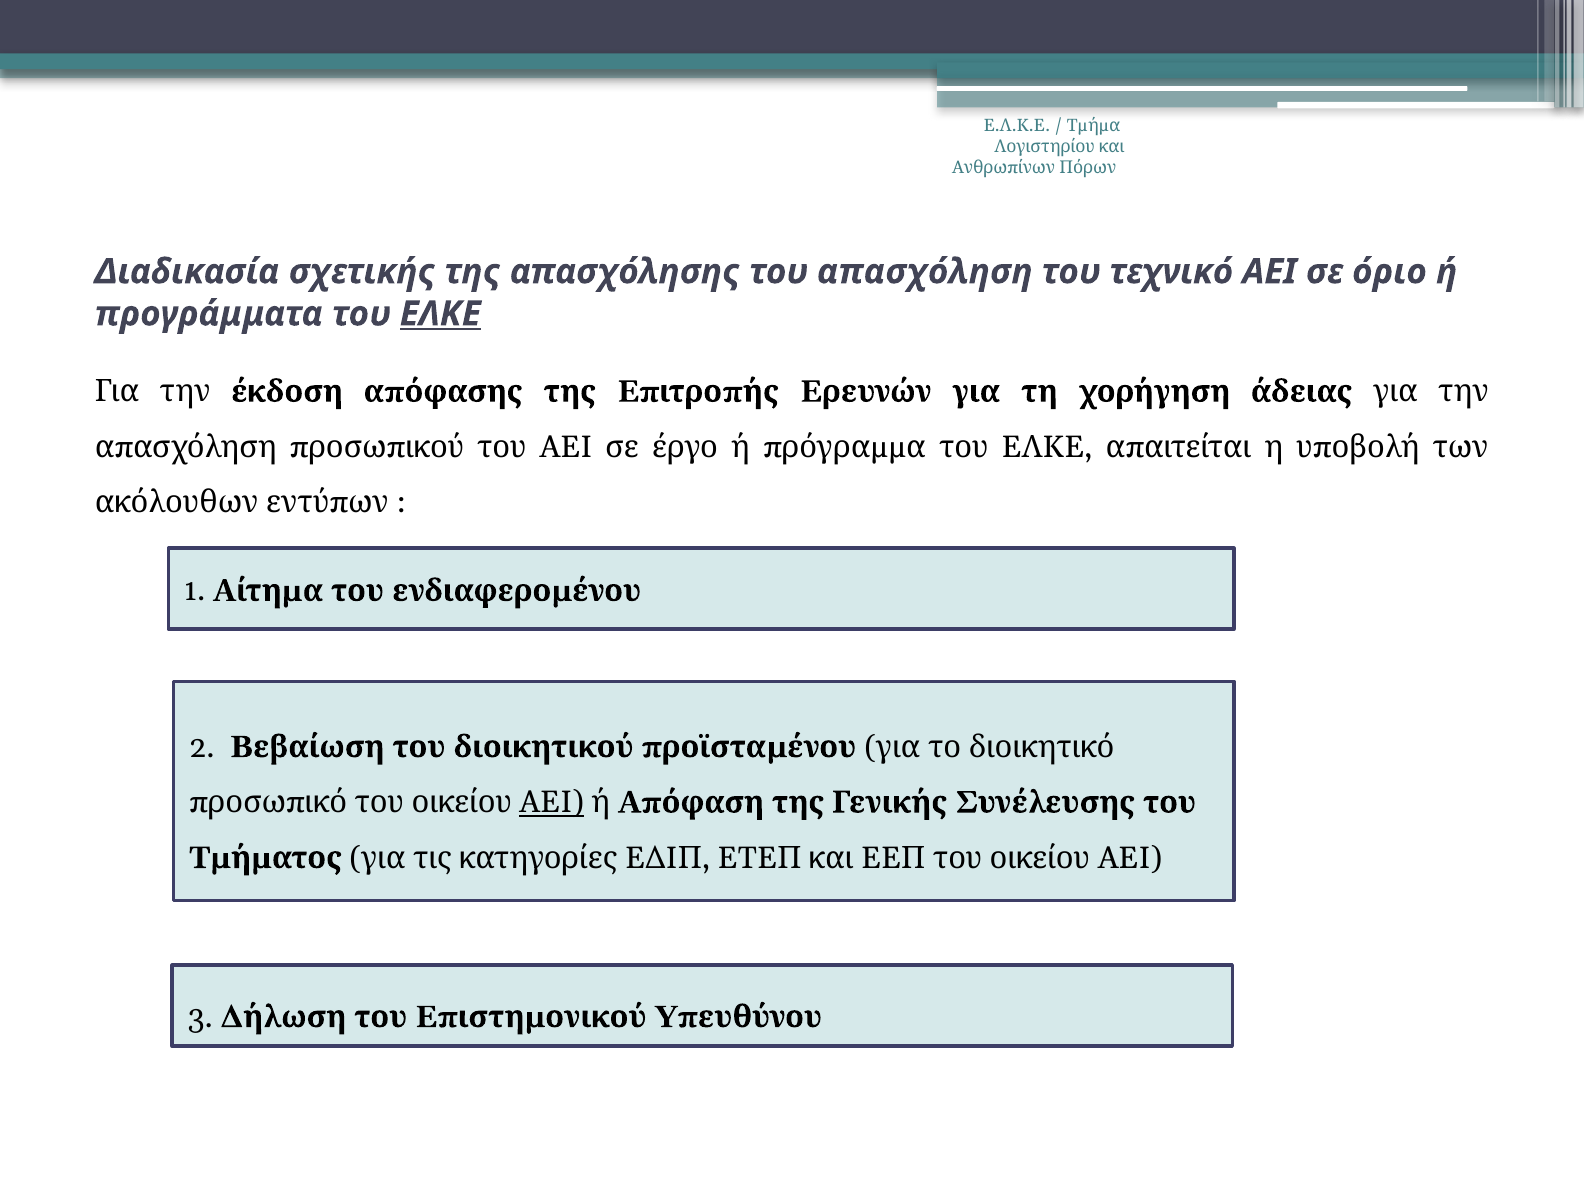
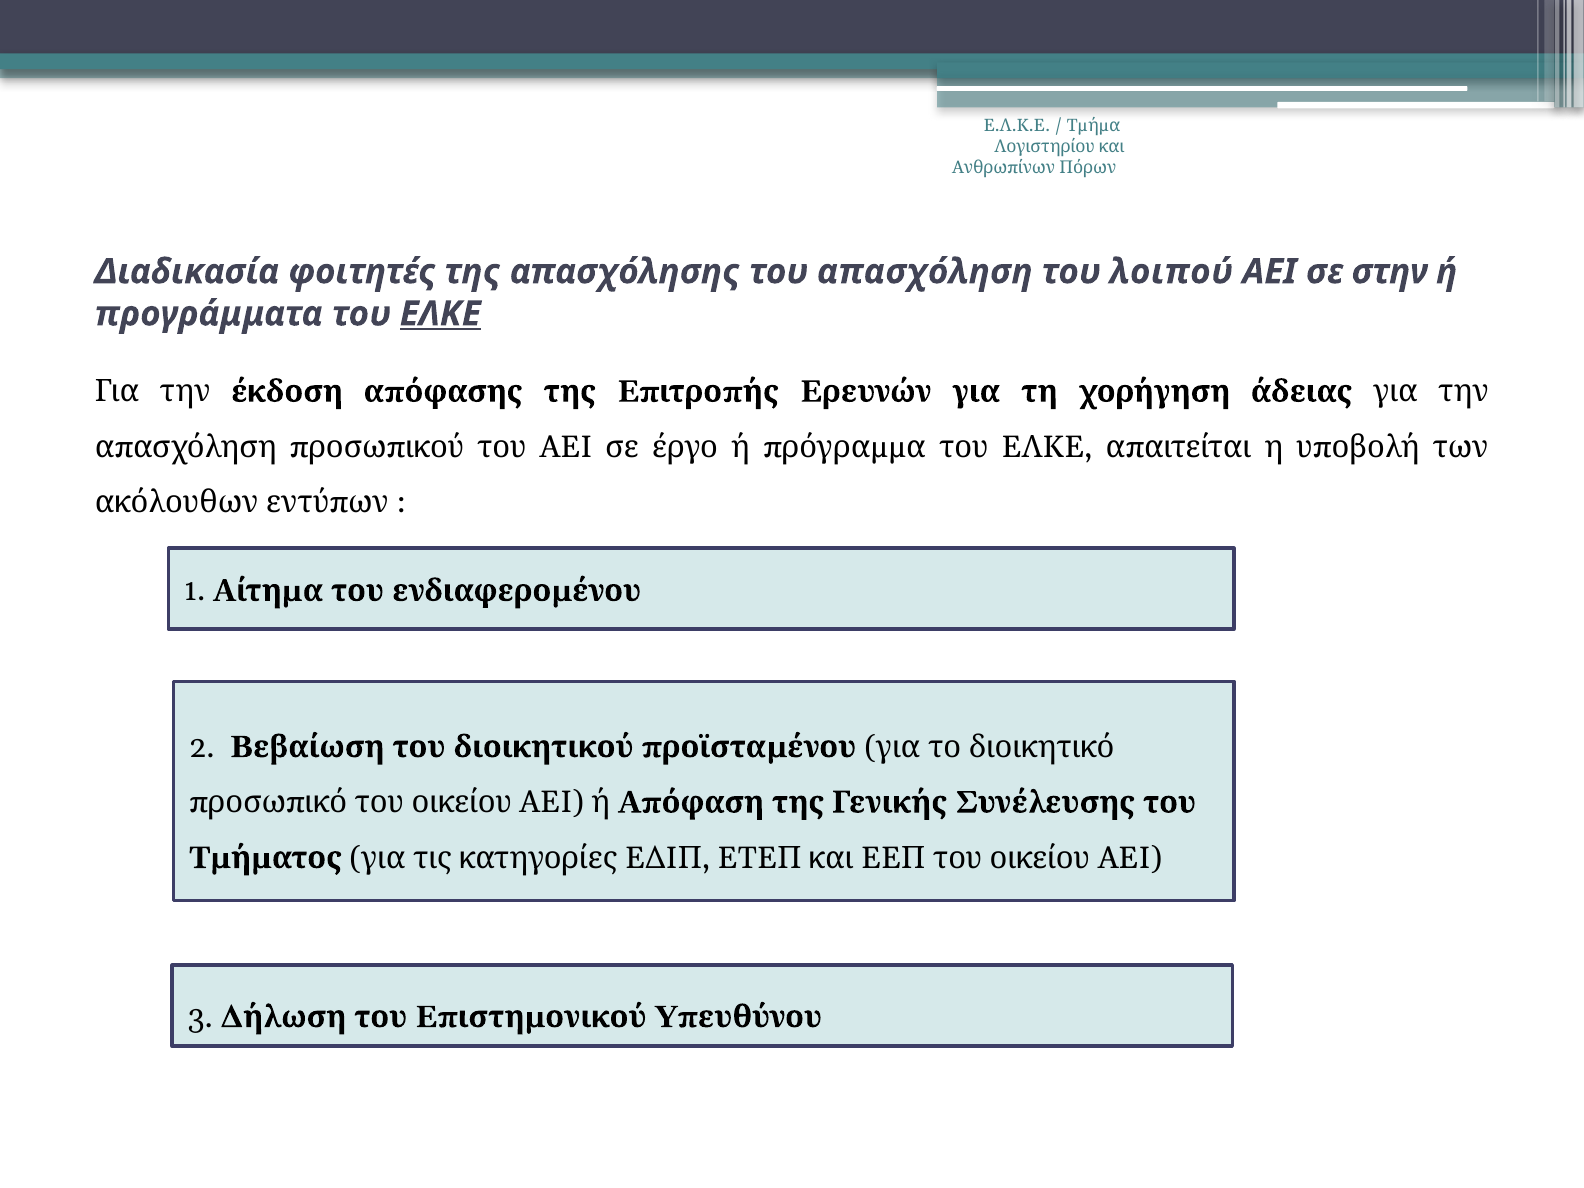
σχετικής: σχετικής -> φοιτητές (362, 272)
τεχνικό: τεχνικό -> λοιπού (1171, 272)
όριο: όριο -> στην (1390, 272)
ΑΕΙ underline: present -> none (552, 802)
